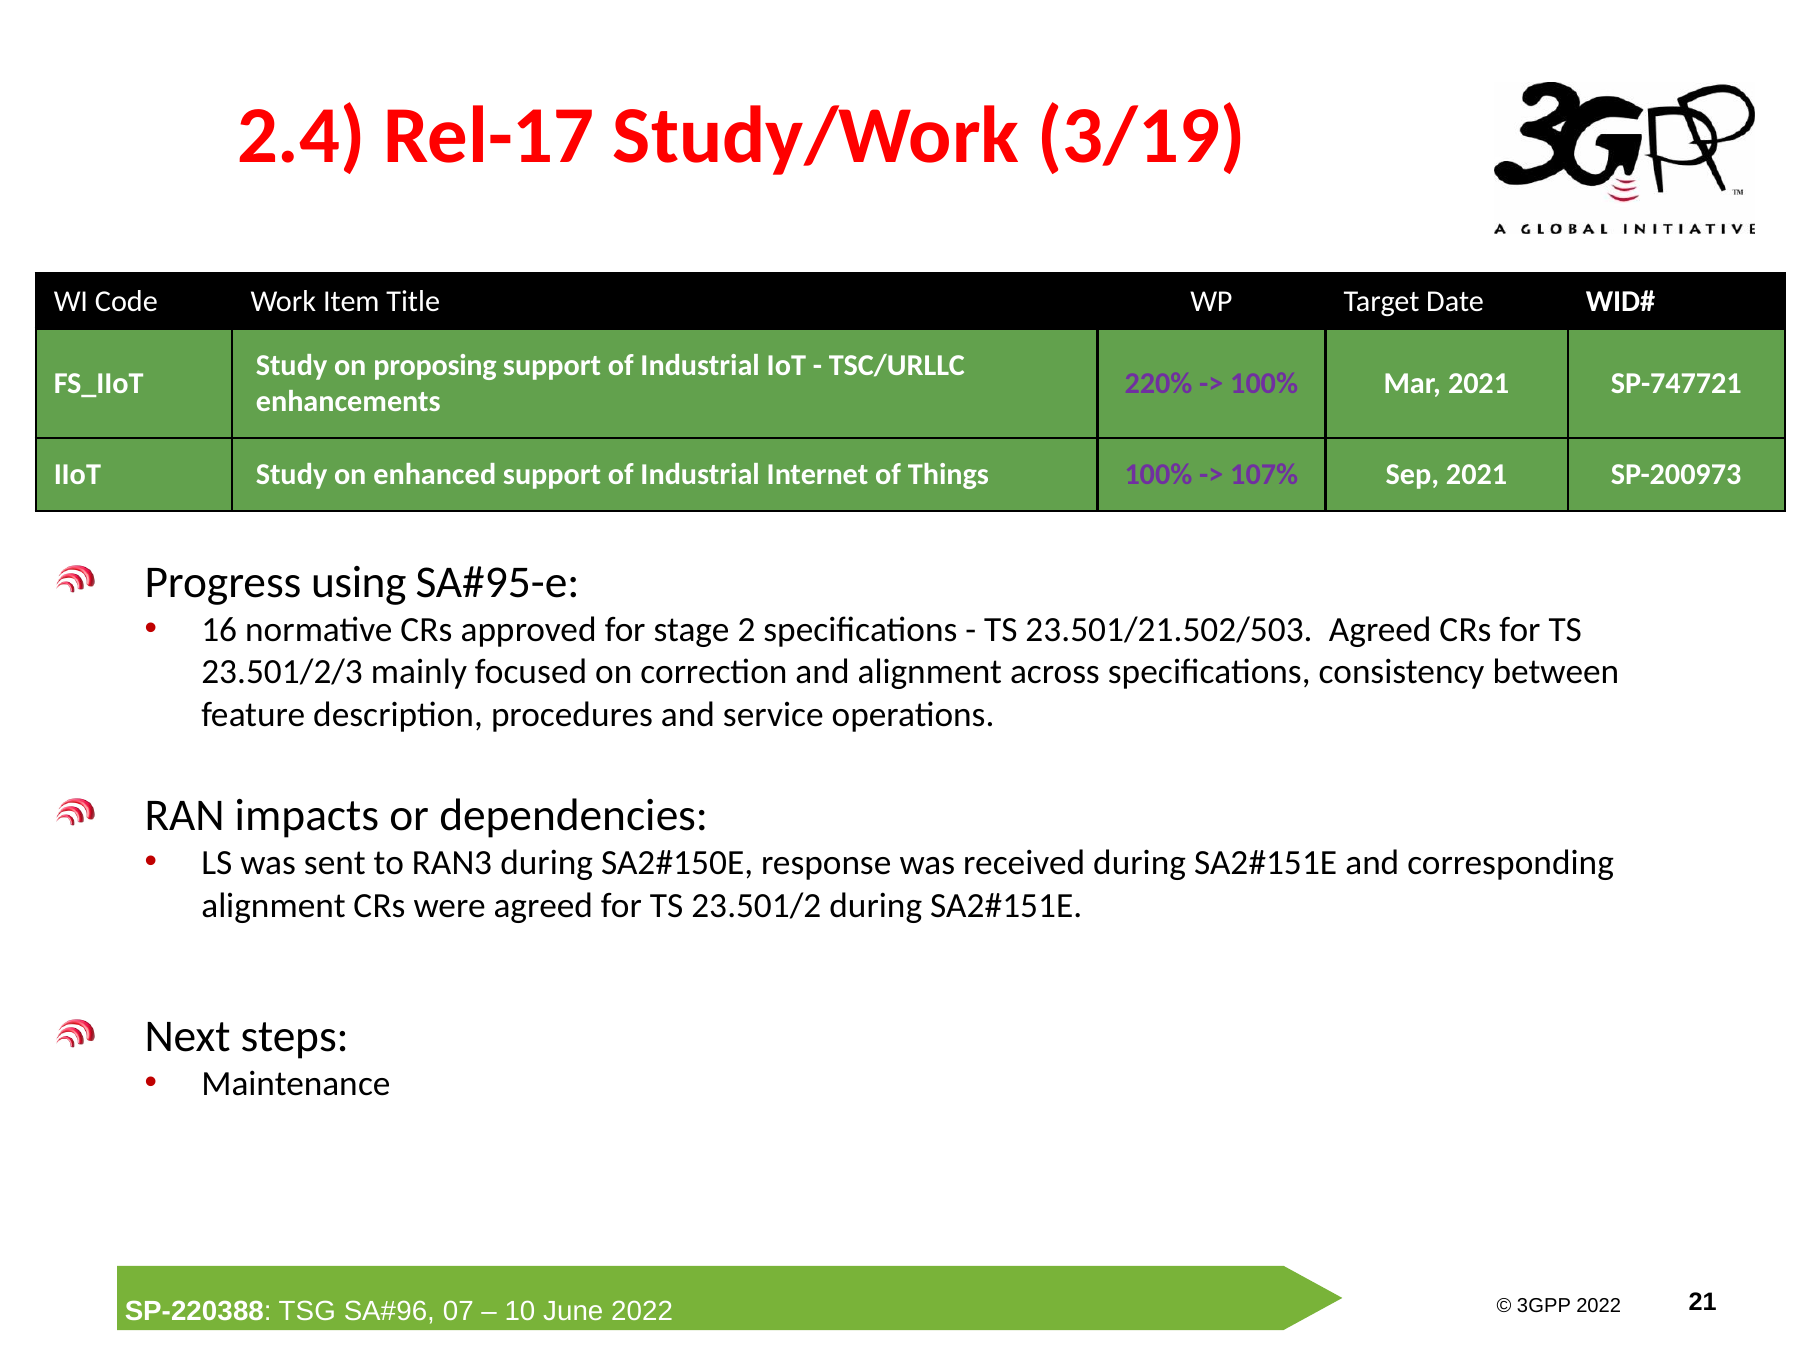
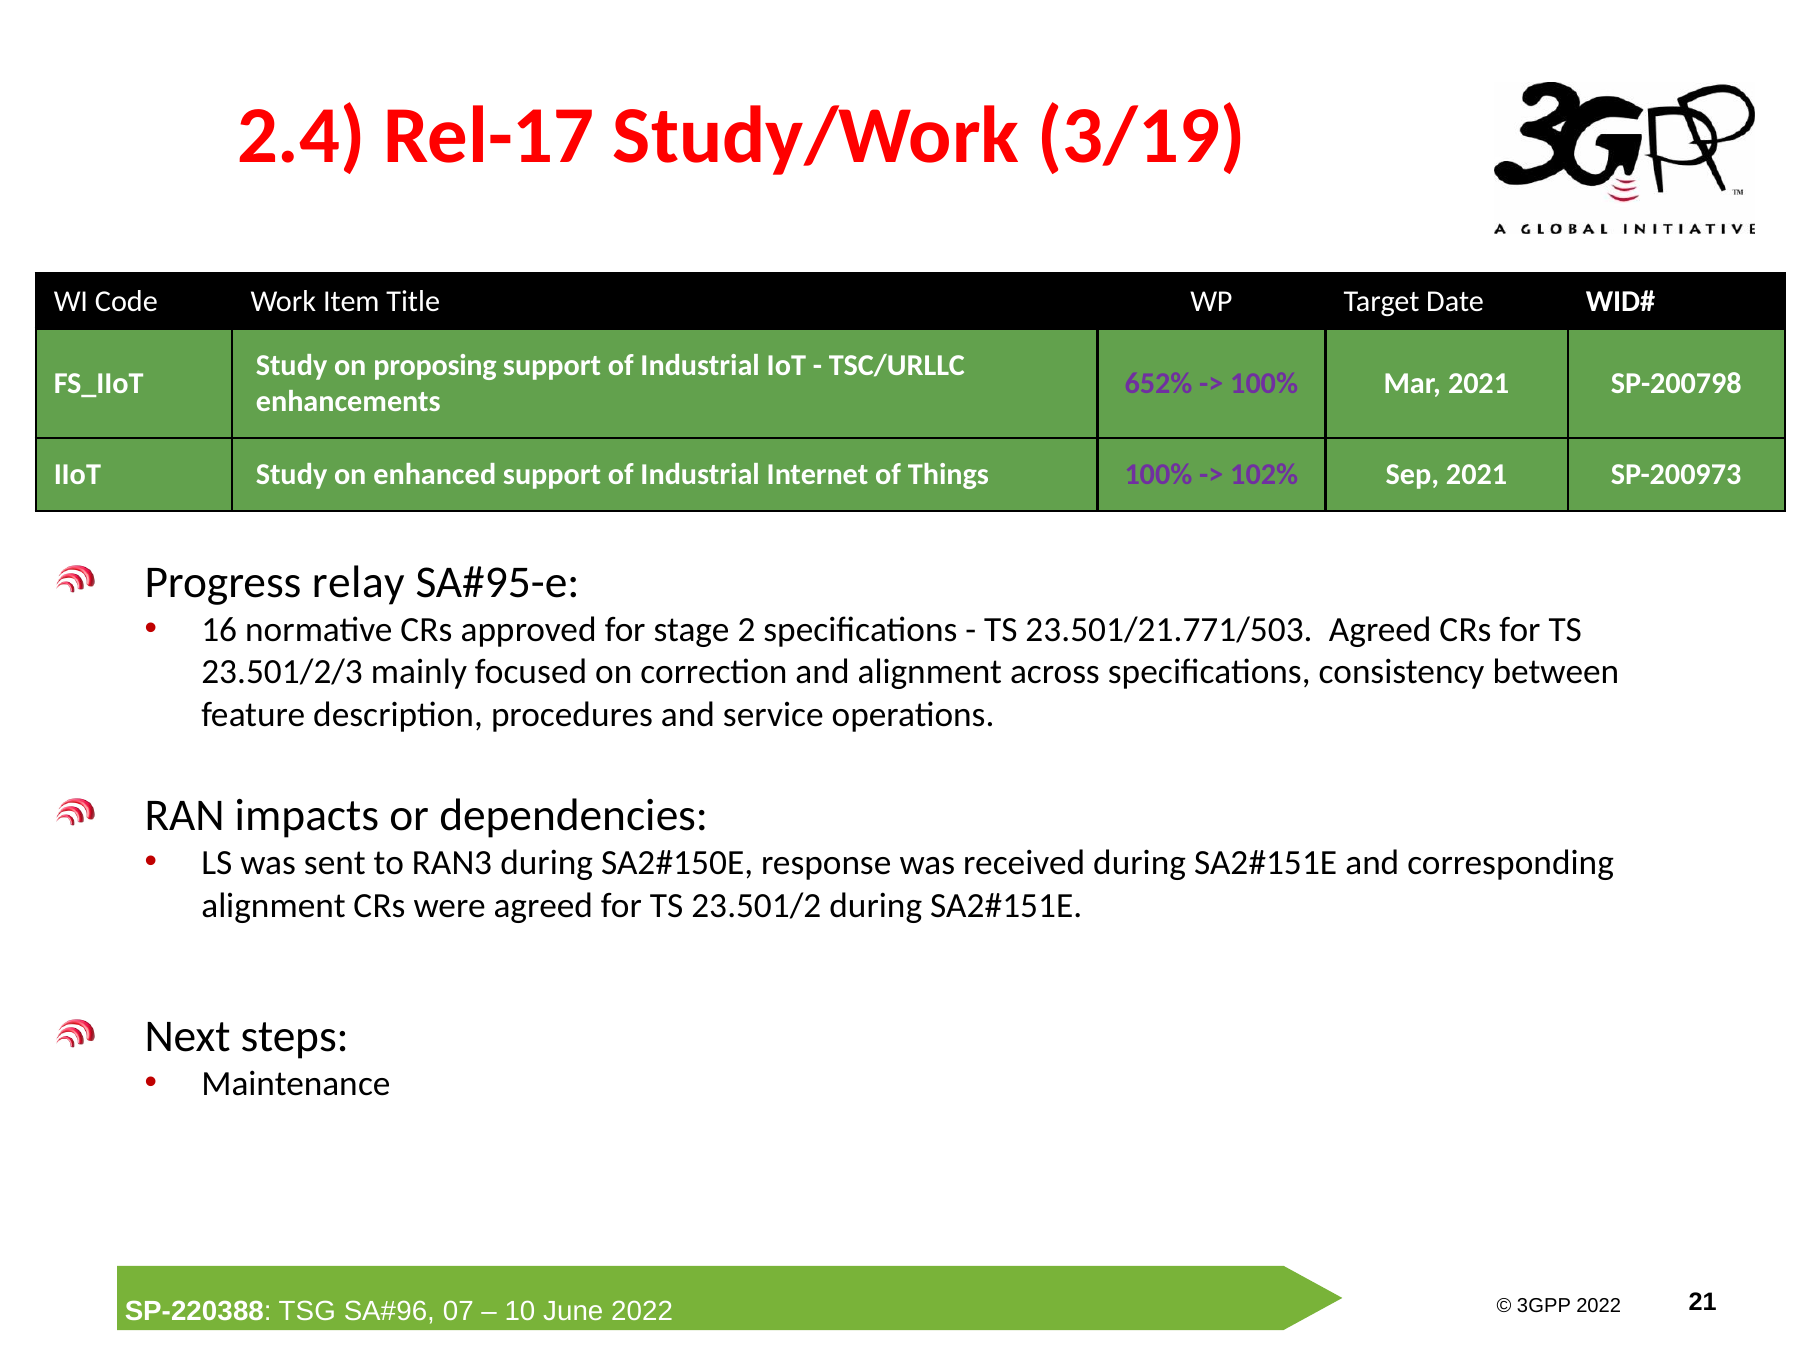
220%: 220% -> 652% (1159, 384)
SP-747721: SP-747721 -> SP-200798 (1676, 384)
107%: 107% -> 102% (1264, 475)
using: using -> relay (358, 582)
23.501/21.502/503: 23.501/21.502/503 -> 23.501/21.771/503 (1169, 630)
